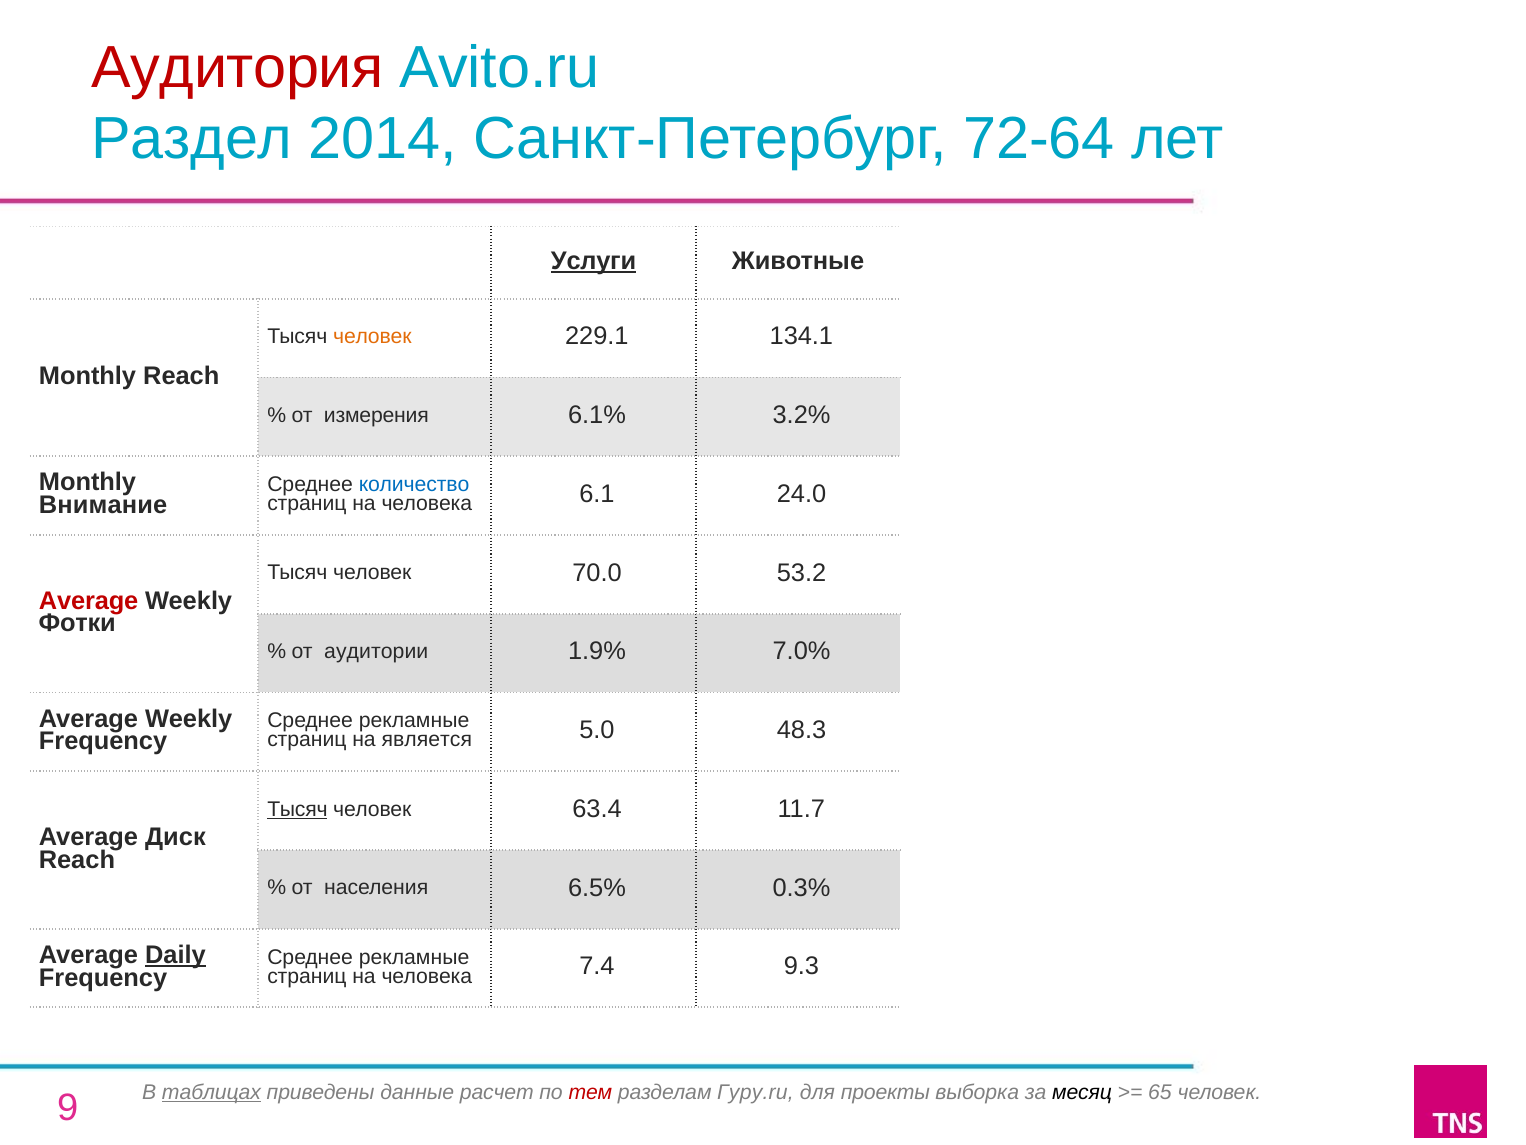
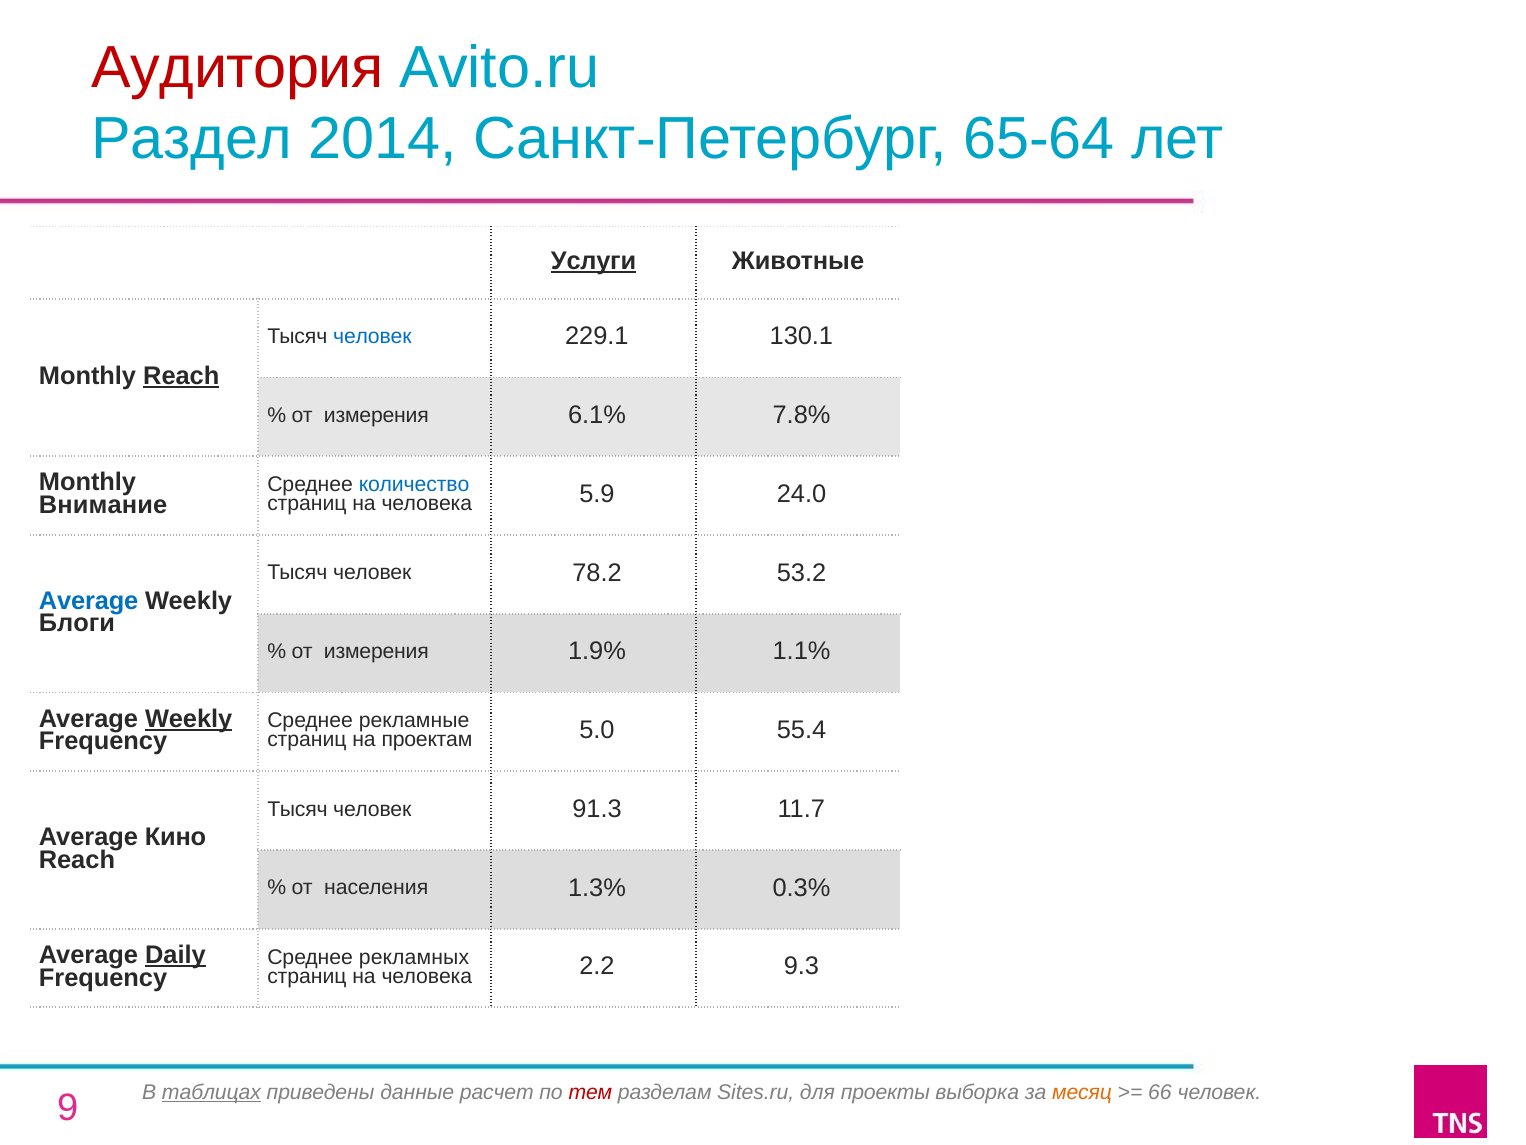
72-64: 72-64 -> 65-64 (1039, 139)
человек colour: orange -> blue (372, 337)
134.1: 134.1 -> 130.1 (801, 336)
Reach underline: none -> present (181, 376)
3.2%: 3.2% -> 7.8% (802, 415)
6.1: 6.1 -> 5.9 (597, 494)
70.0: 70.0 -> 78.2 (597, 572)
Average colour: red -> blue (89, 600)
Фотки: Фотки -> Блоги (77, 623)
аудитории: аудитории -> измерения (376, 651)
7.0%: 7.0% -> 1.1% (802, 651)
Weekly underline: none -> present (189, 719)
является: является -> проектам (427, 740)
48.3: 48.3 -> 55.4 (802, 730)
Тысяч underline: present -> none (297, 809)
63.4: 63.4 -> 91.3 (597, 809)
Диск: Диск -> Кино (176, 837)
6.5%: 6.5% -> 1.3% (597, 887)
рекламные: рекламные -> рекламных (414, 957)
7.4: 7.4 -> 2.2 (597, 966)
Гуру.ru: Гуру.ru -> Sites.ru (756, 1092)
месяц colour: black -> orange (1082, 1092)
65: 65 -> 66 (1160, 1092)
